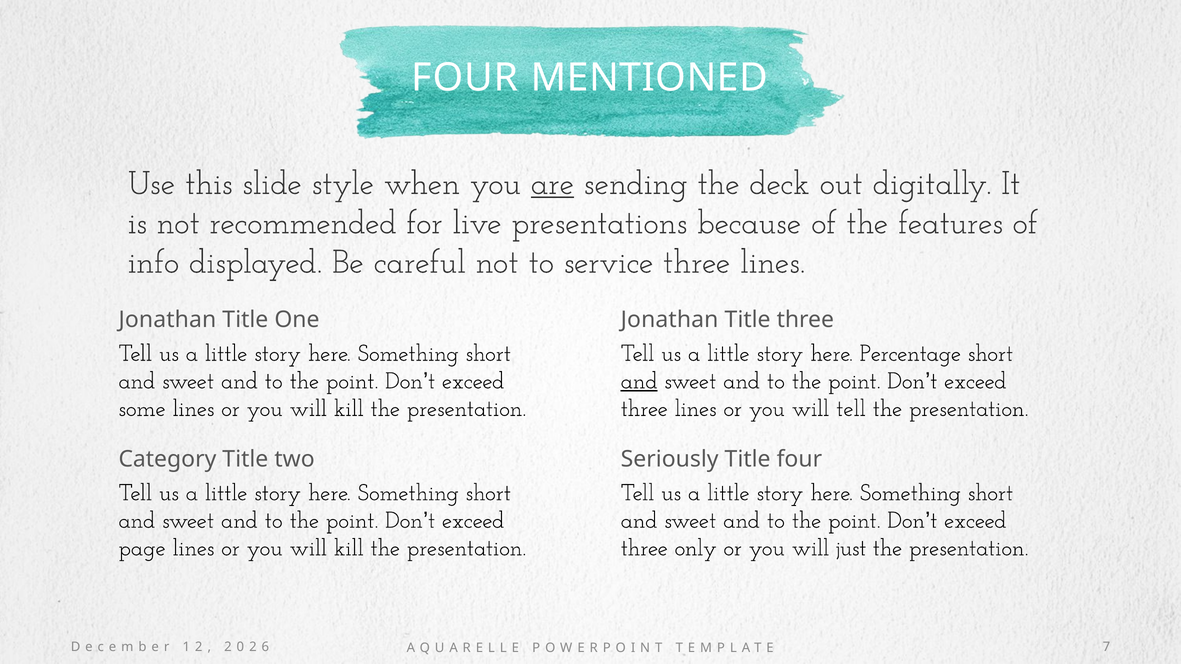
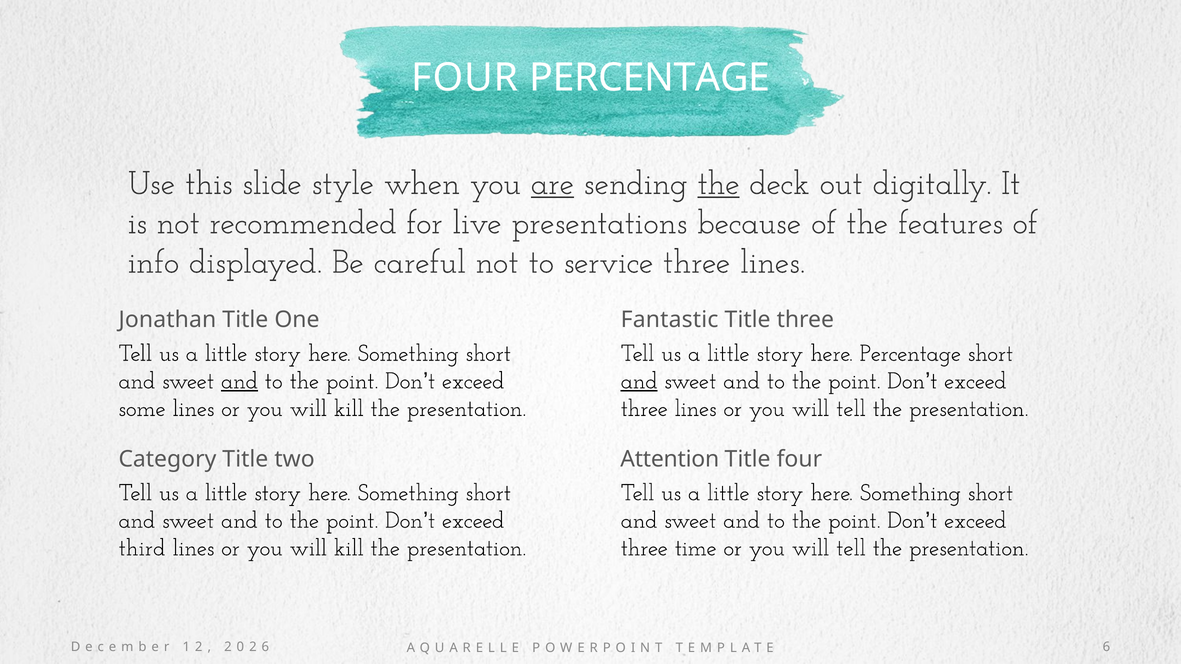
FOUR MENTIONED: MENTIONED -> PERCENTAGE (650, 78)
the underline: none -> present (719, 183)
Jonathan: Jonathan -> Fantastic (670, 320)
and underline: none -> present (239, 381)
Seriously: Seriously -> Attention (670, 459)
page: page -> third (142, 548)
only: only -> time (696, 548)
just: just -> tell (851, 548)
7: 7 -> 6 (1106, 647)
